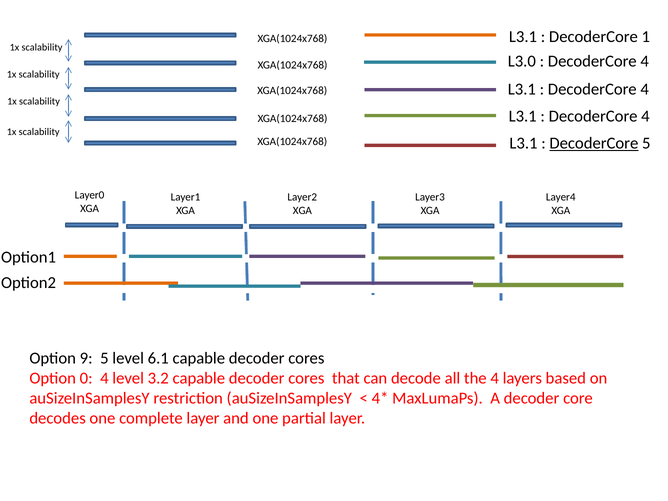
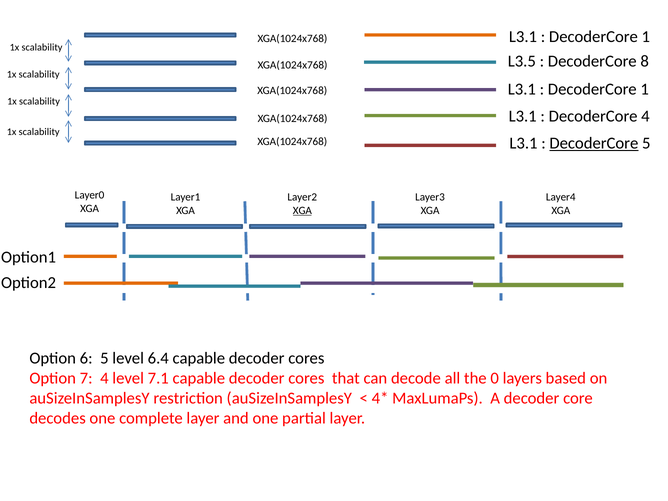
L3.0: L3.0 -> L3.5 (522, 61)
4: 4 -> 8 (645, 61)
4: 4 -> 1 (645, 89)
XGA underline: none -> present (302, 210)
9: 9 -> 6 (86, 358)
6.1: 6.1 -> 6.4 (158, 358)
0: 0 -> 7 (86, 378)
3.2: 3.2 -> 7.1 (158, 378)
the 4: 4 -> 0 (495, 378)
